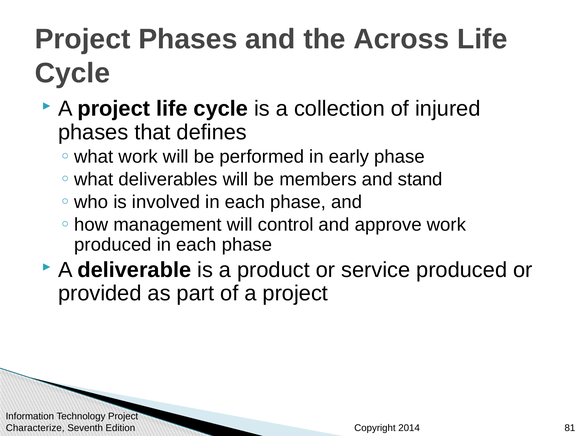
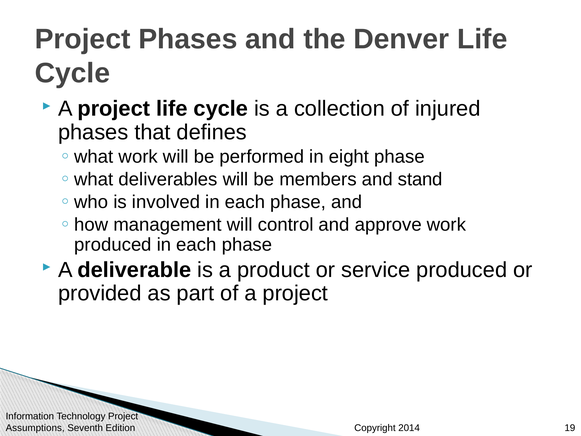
Across: Across -> Denver (401, 39)
early: early -> eight (349, 157)
Characterize: Characterize -> Assumptions (35, 428)
81: 81 -> 19 (570, 428)
